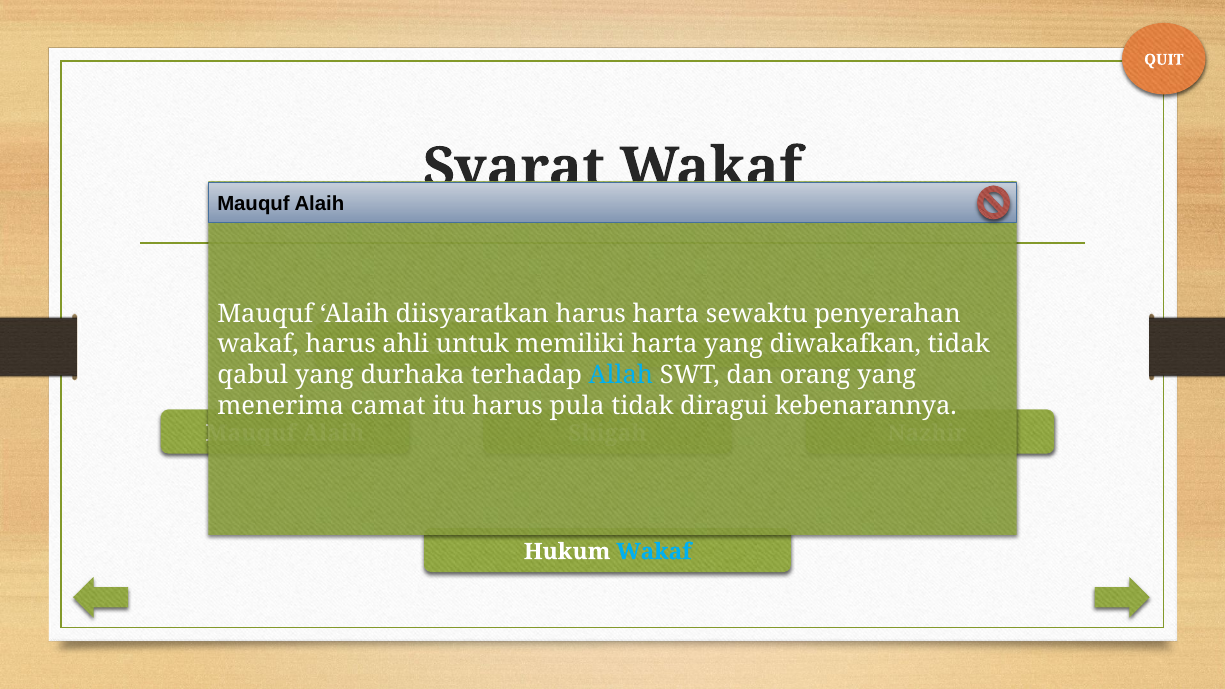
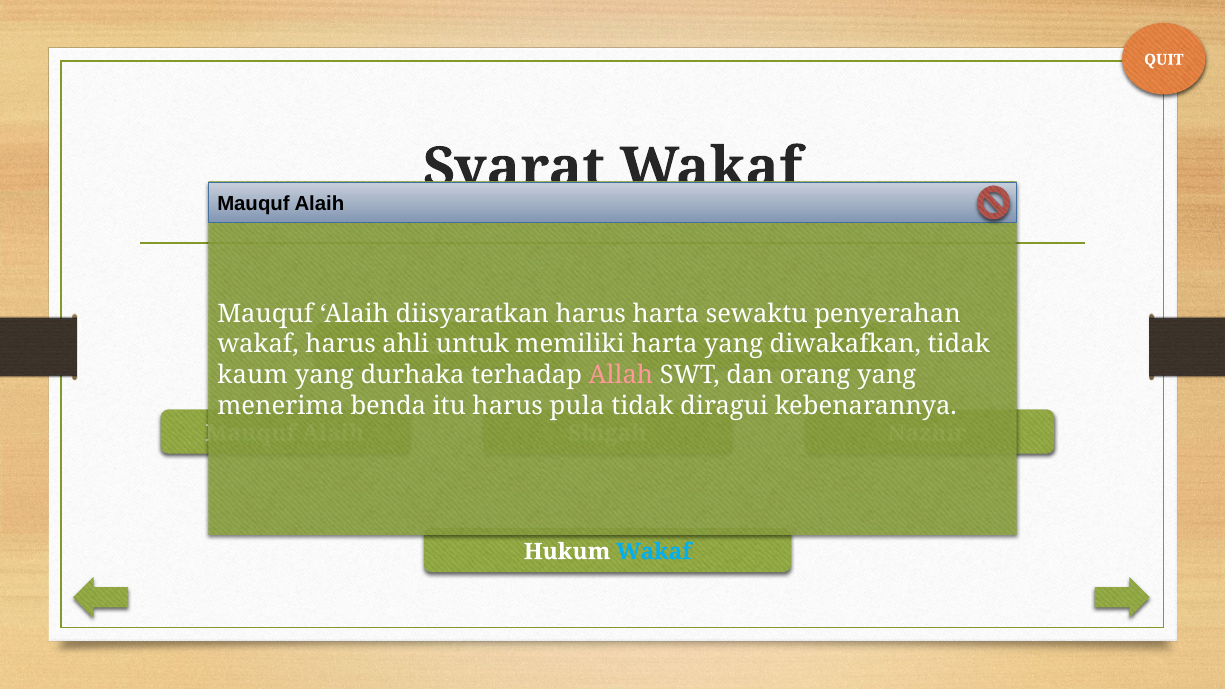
qabul: qabul -> kaum (253, 375)
Allah colour: light blue -> pink (621, 375)
camat: camat -> benda (388, 406)
